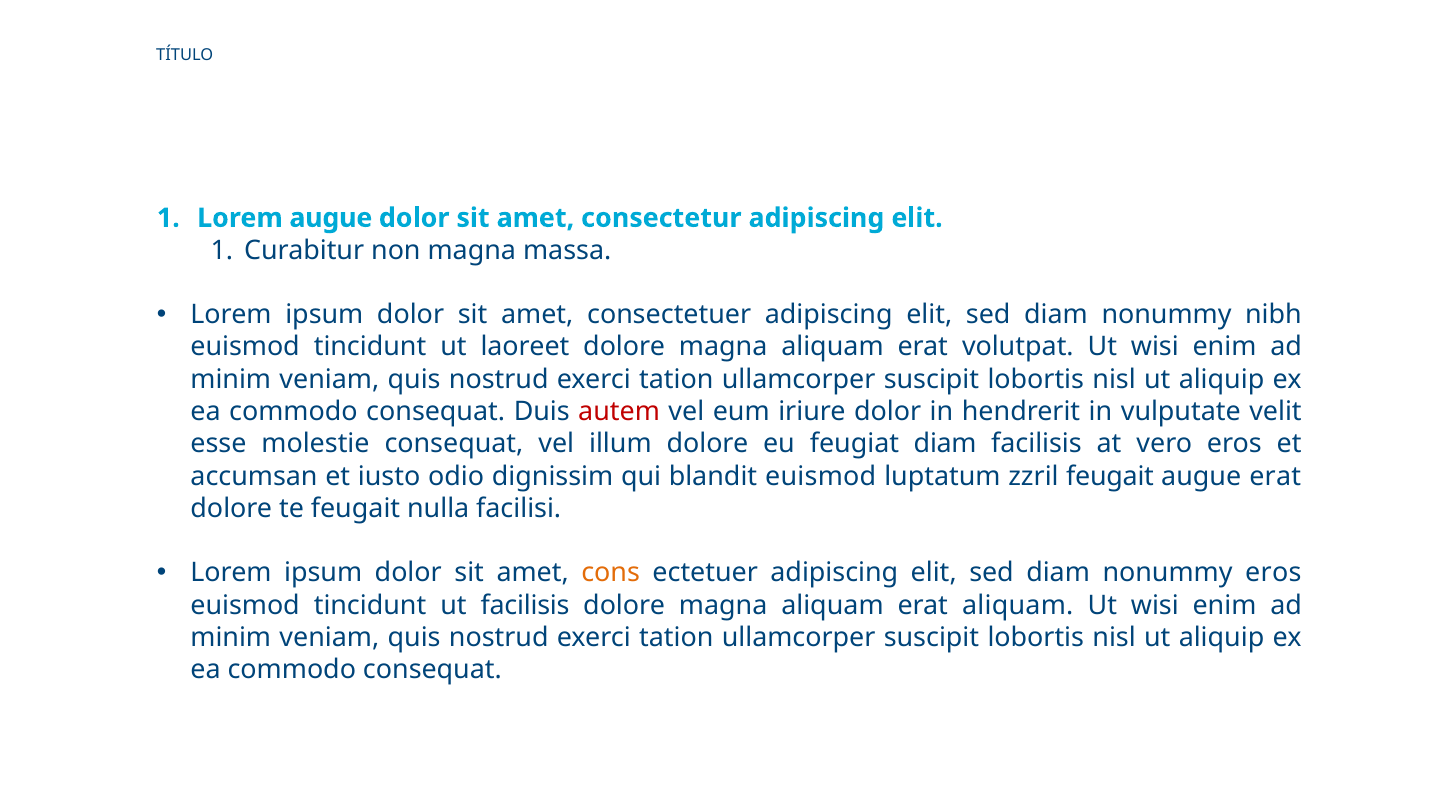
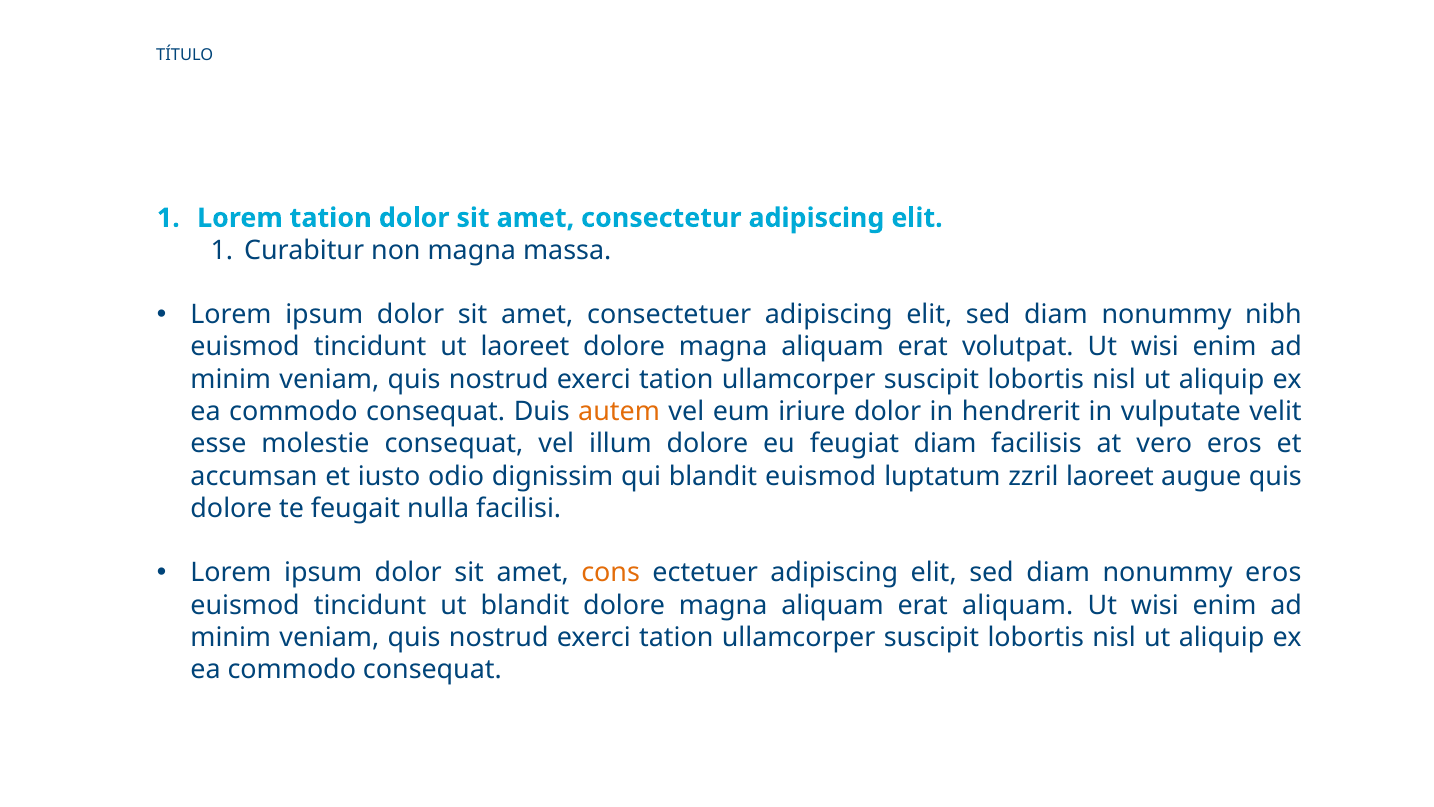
Lorem augue: augue -> tation (331, 218)
autem colour: red -> orange (619, 411)
zzril feugait: feugait -> laoreet (1110, 476)
augue erat: erat -> quis (1275, 476)
ut facilisis: facilisis -> blandit (525, 605)
